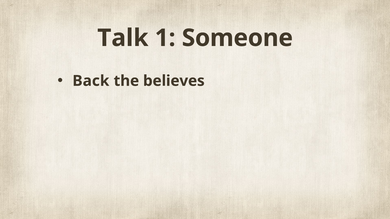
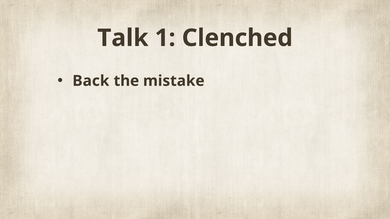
Someone: Someone -> Clenched (237, 38)
believes: believes -> mistake (174, 81)
